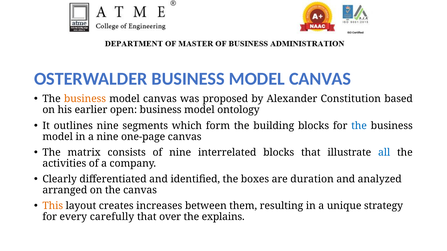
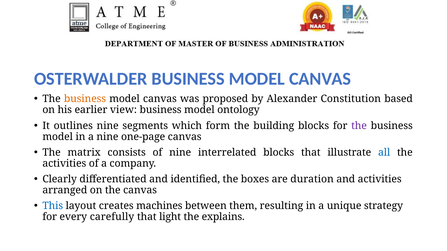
open: open -> view (123, 110)
the colour: blue -> purple (359, 126)
and analyzed: analyzed -> activities (380, 179)
This colour: orange -> blue (53, 206)
increases: increases -> machines (159, 206)
over: over -> light (170, 217)
